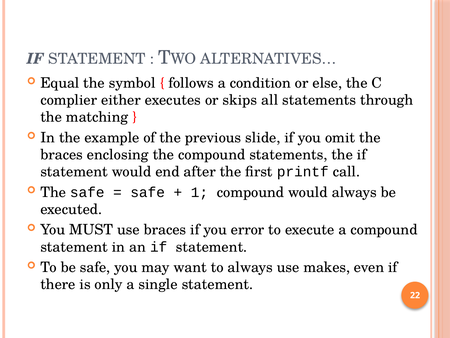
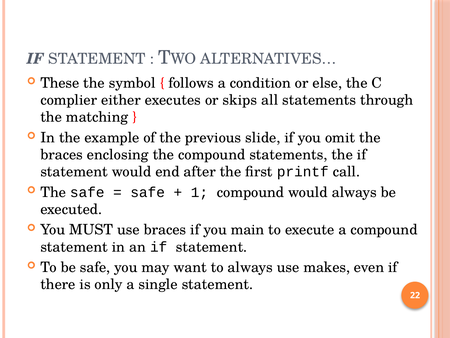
Equal: Equal -> These (60, 83)
error: error -> main (248, 230)
